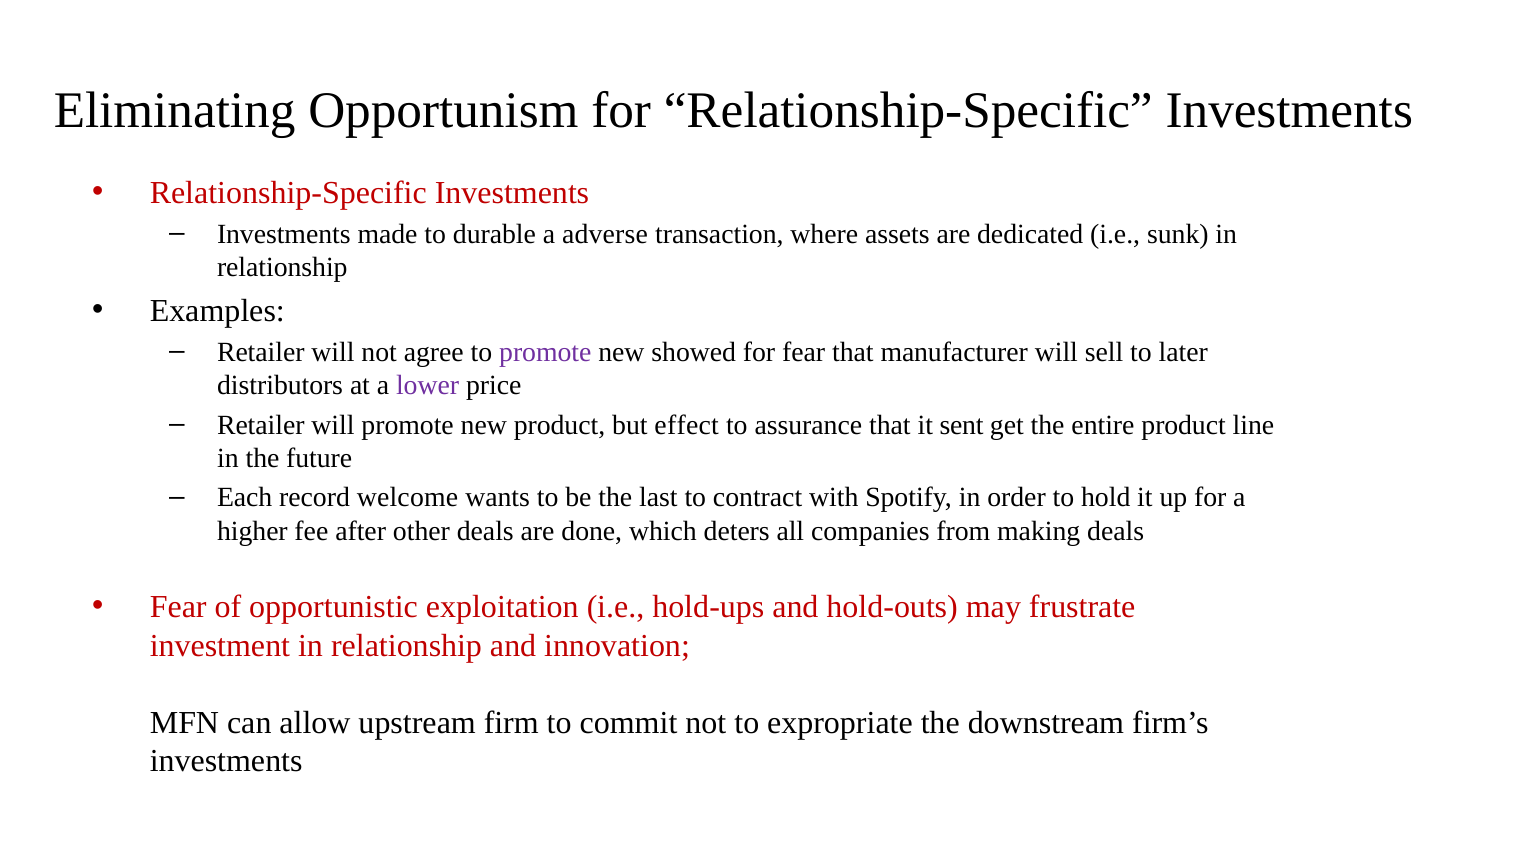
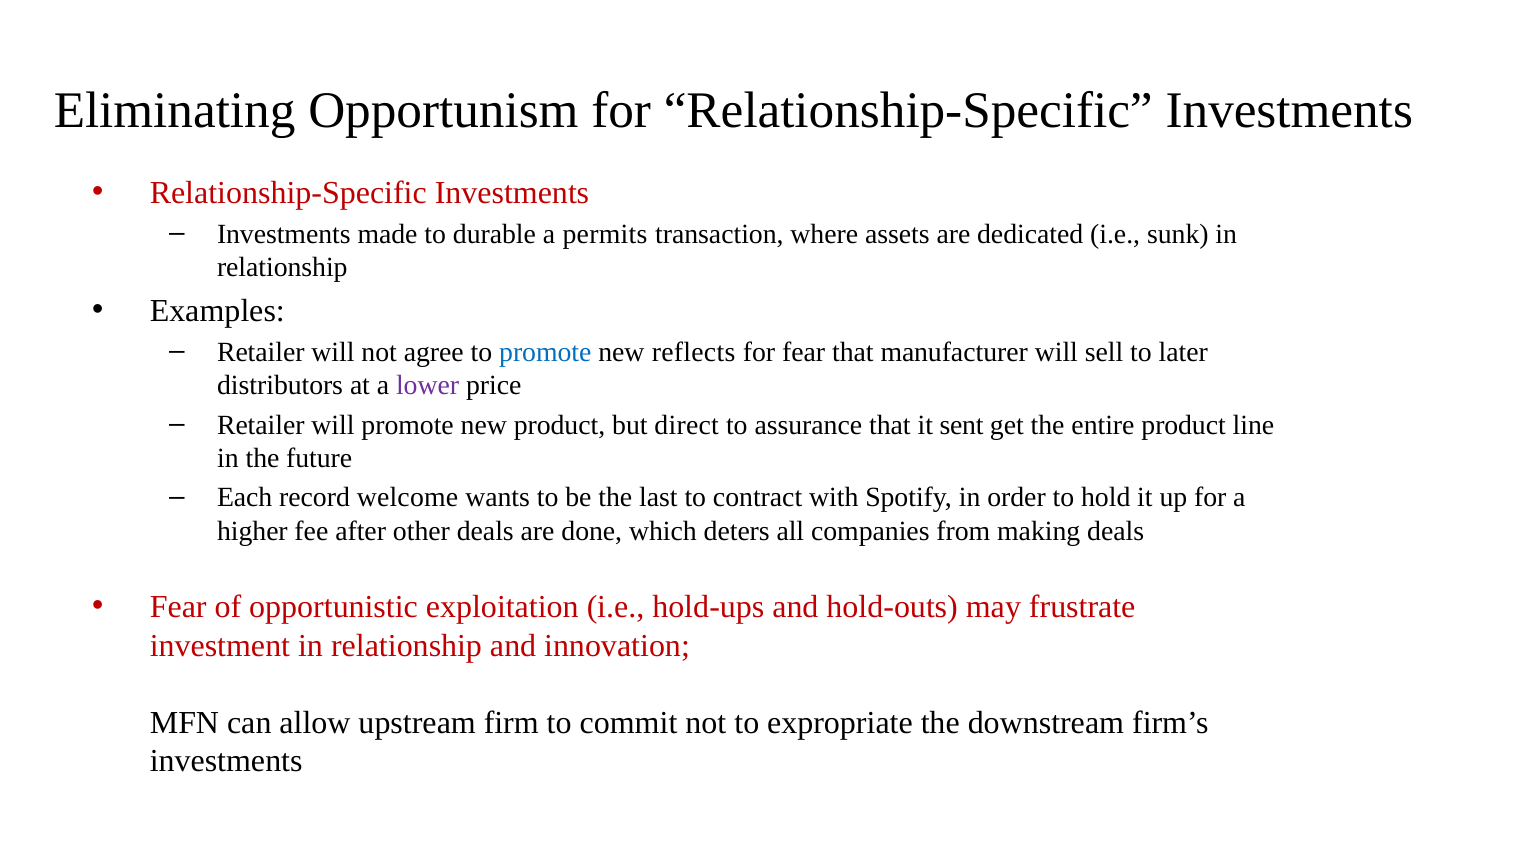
adverse: adverse -> permits (605, 234)
promote colour: purple -> blue (545, 352)
showed: showed -> reflects (694, 352)
effect: effect -> direct (687, 425)
